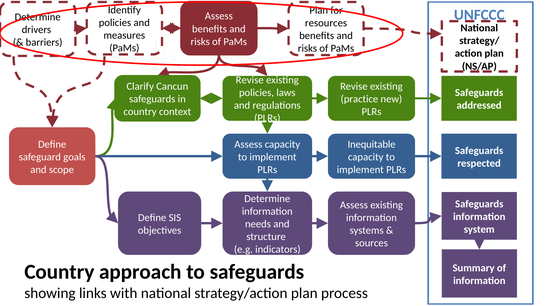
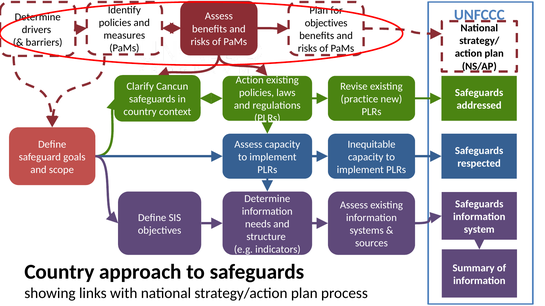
resources: resources -> objectives (326, 23)
Revise: Revise -> Action (250, 80)
